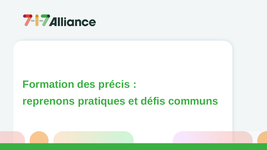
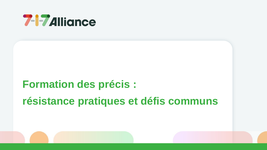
reprenons: reprenons -> résistance (49, 101)
